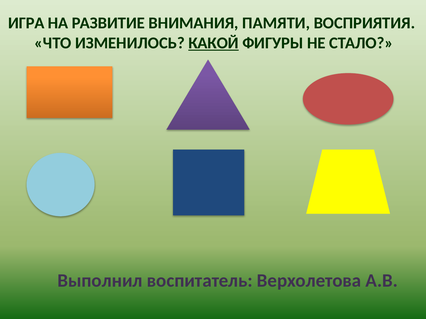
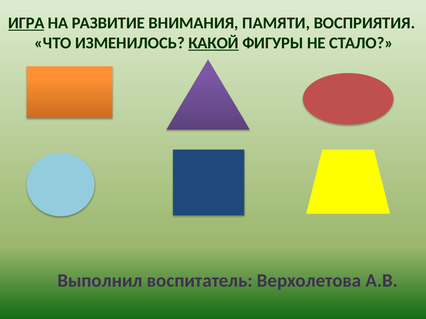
ИГРА underline: none -> present (26, 23)
